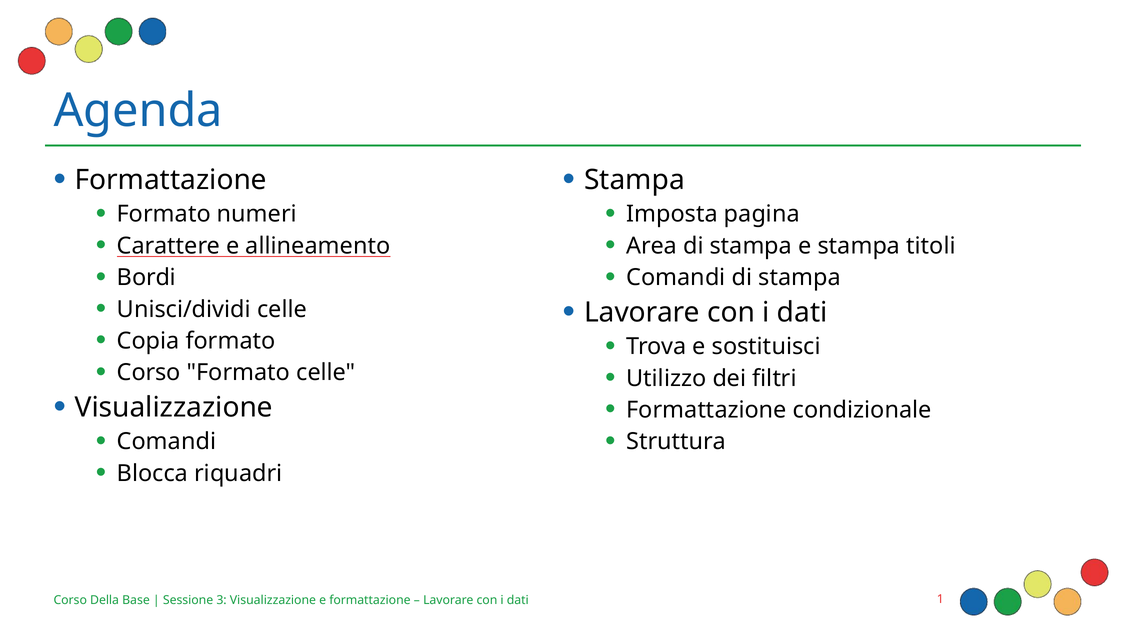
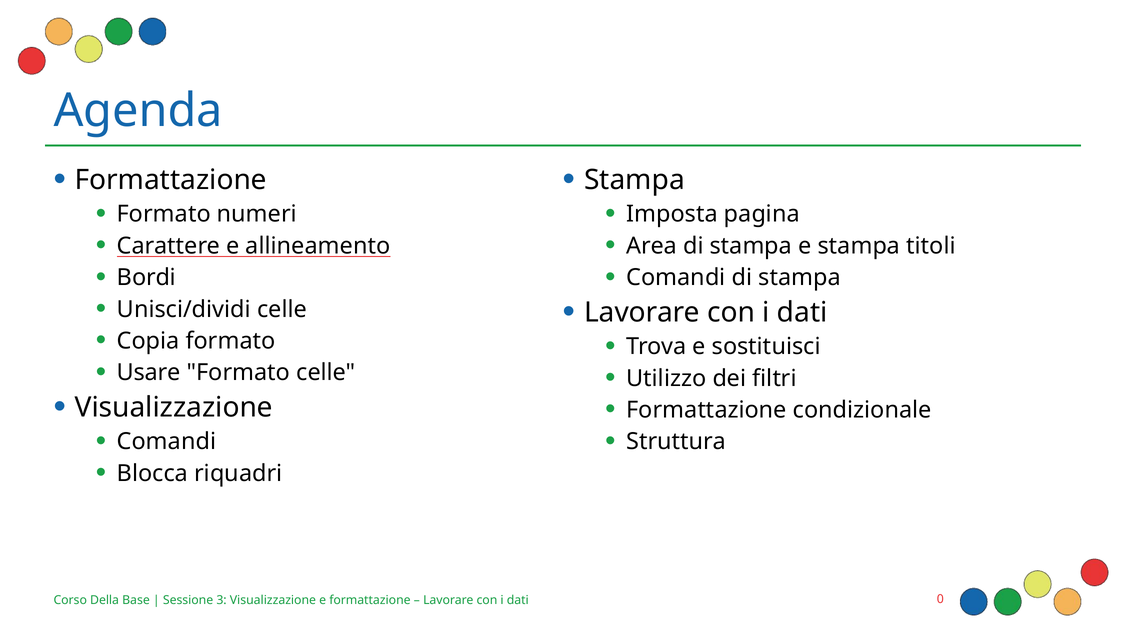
Corso: Corso -> Usare (149, 373)
1: 1 -> 0 (940, 600)
